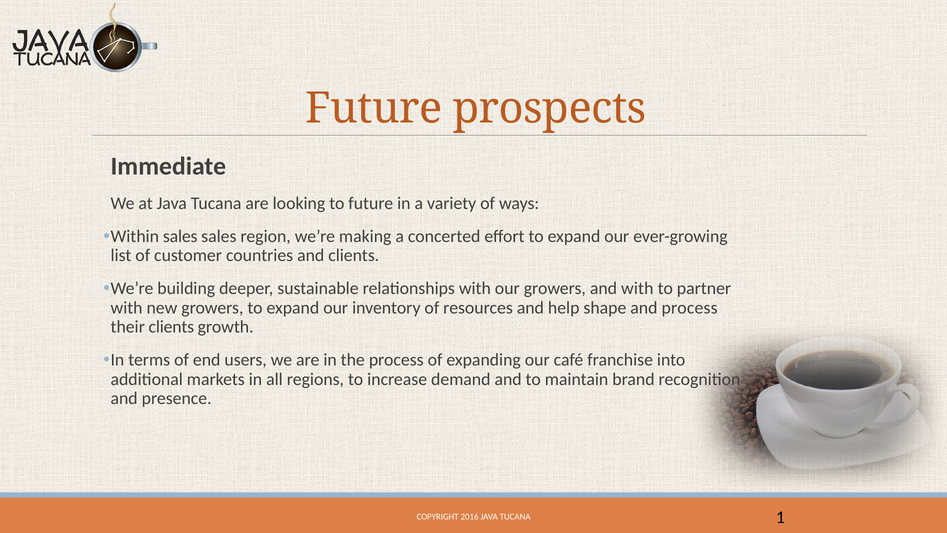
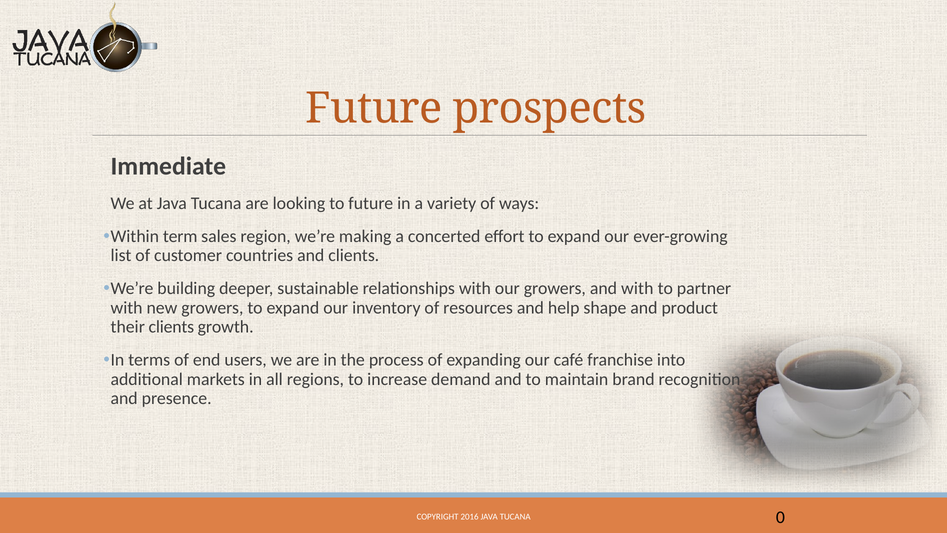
Within sales: sales -> term (180, 236)
and process: process -> product (690, 308)
1: 1 -> 0 (780, 517)
